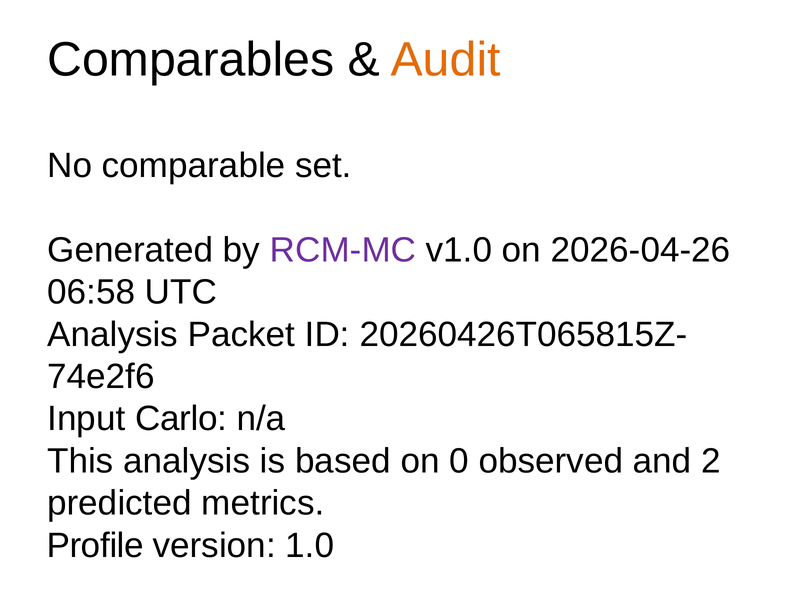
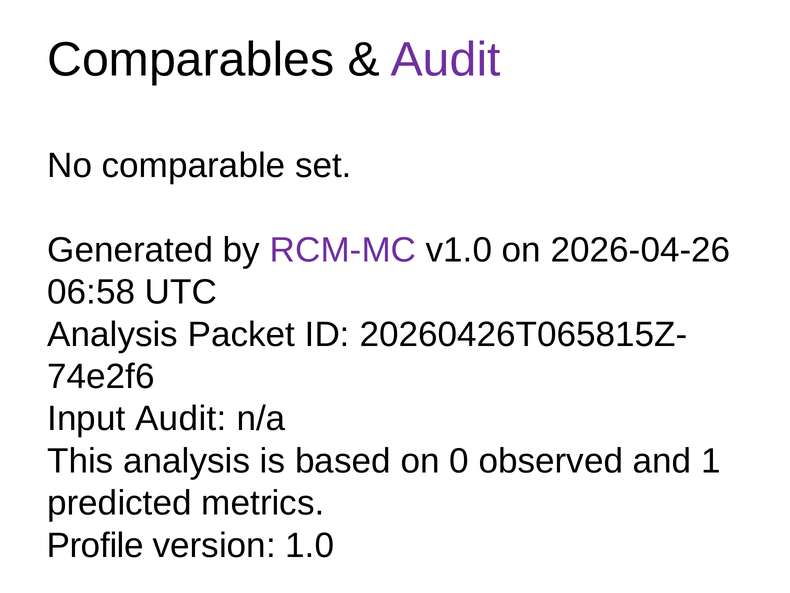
Audit colour: orange -> purple (446, 60)
Input Carlo: Carlo -> Audit (181, 419)
2: 2 -> 1 (711, 461)
